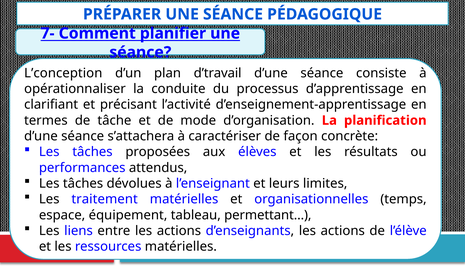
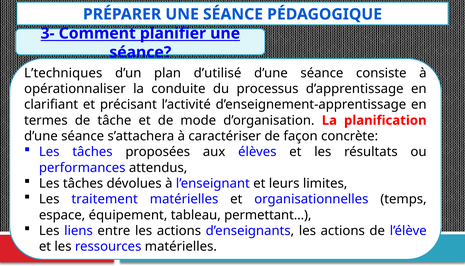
7-: 7- -> 3- (48, 33)
L’conception: L’conception -> L’techniques (63, 73)
d’travail: d’travail -> d’utilisé (218, 73)
